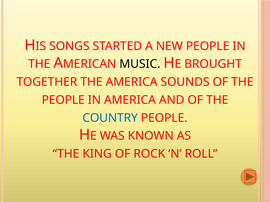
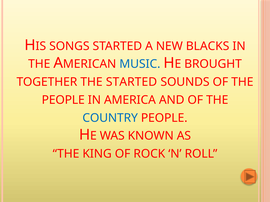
NEW PEOPLE: PEOPLE -> BLACKS (208, 46)
MUSIC colour: black -> blue (140, 64)
THE AMERICA: AMERICA -> STARTED (131, 82)
